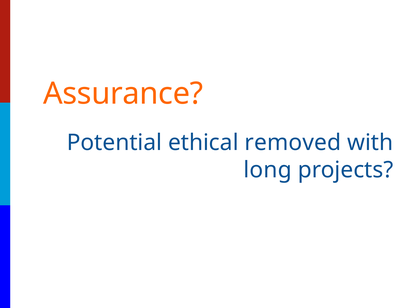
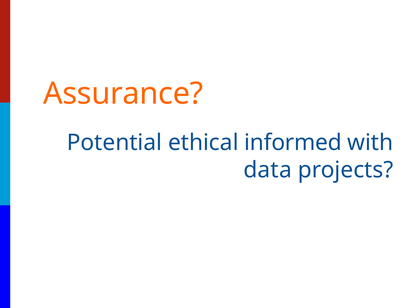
removed: removed -> informed (293, 142)
long: long -> data (268, 170)
